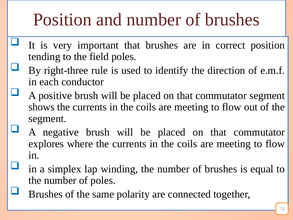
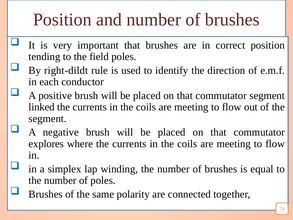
right-three: right-three -> right-dildt (66, 70)
shows: shows -> linked (42, 107)
